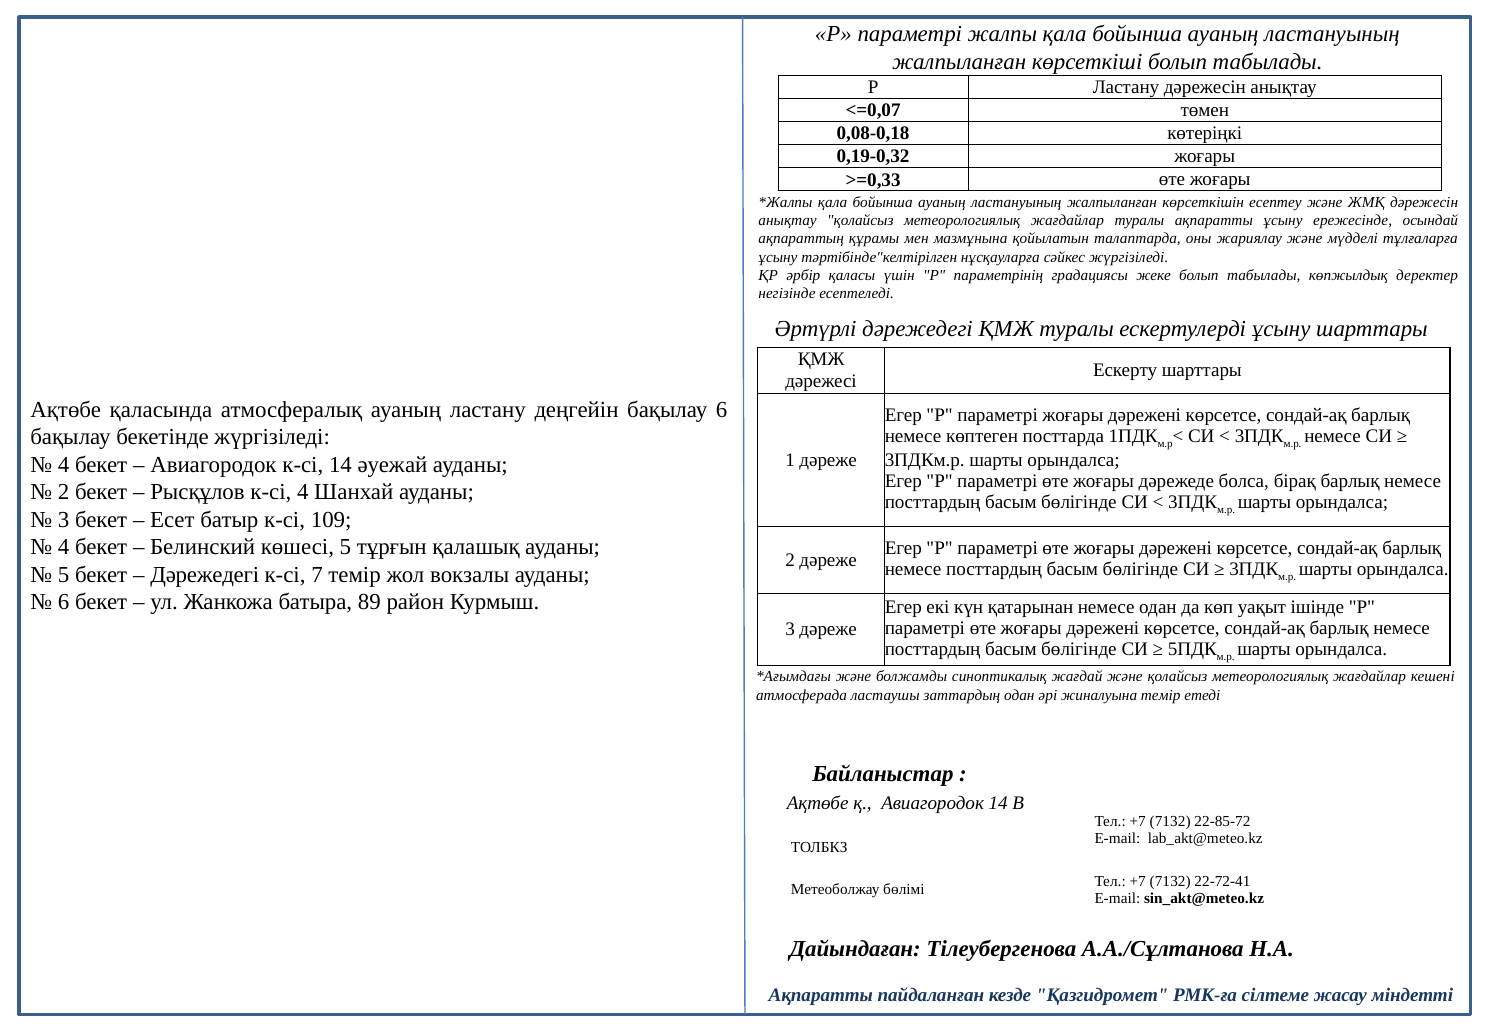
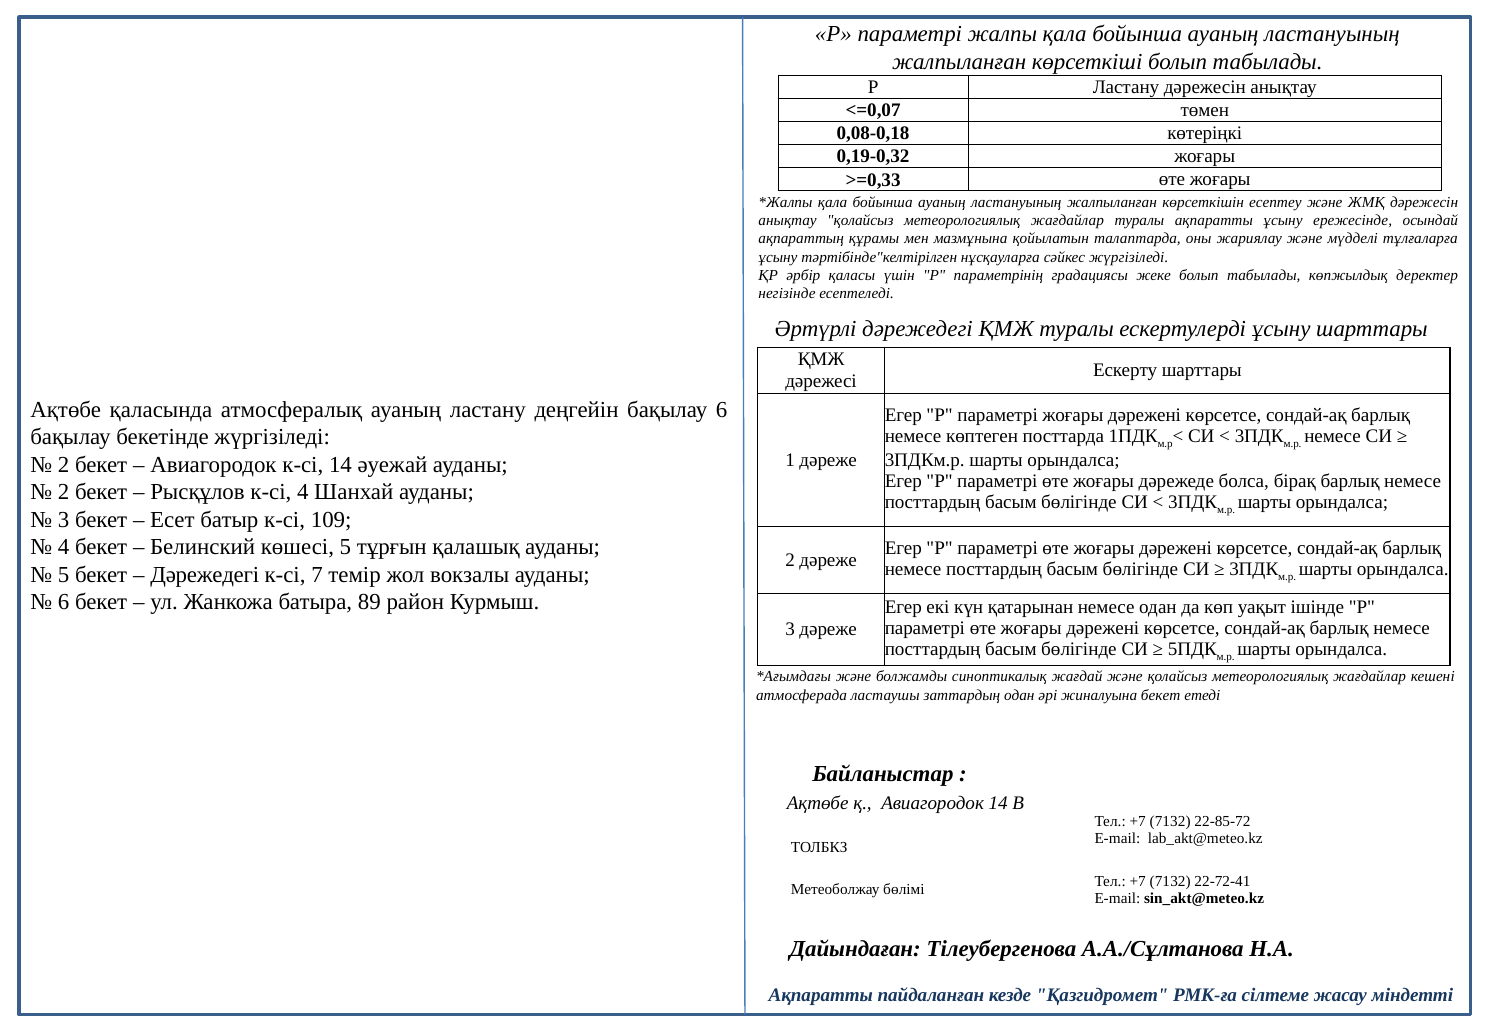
4: 4 -> 2 (64, 464)
жиналуына темір: темір -> бекет (1161, 695)
